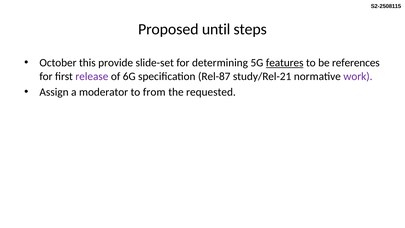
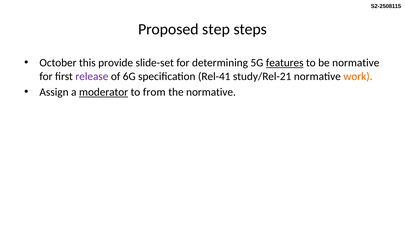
until: until -> step (216, 29)
be references: references -> normative (356, 63)
Rel-87: Rel-87 -> Rel-41 (214, 76)
work colour: purple -> orange (358, 76)
moderator underline: none -> present (104, 92)
the requested: requested -> normative (211, 92)
